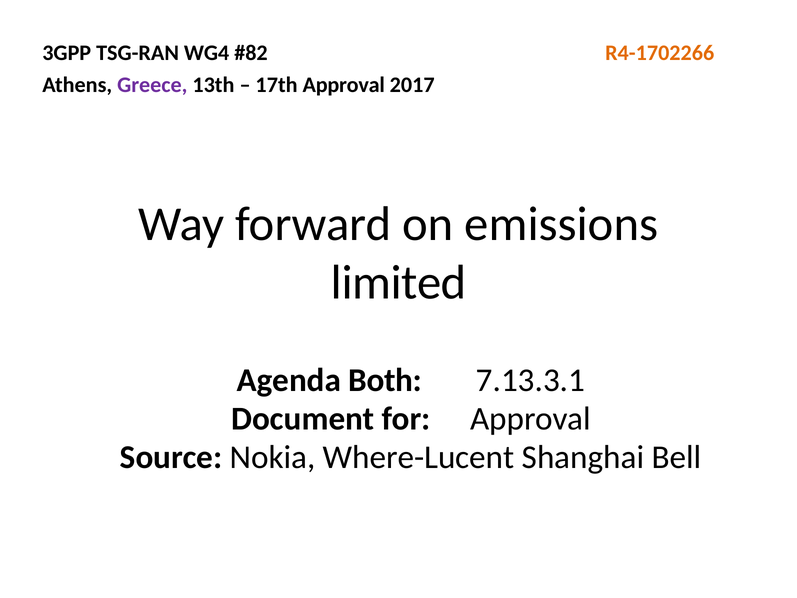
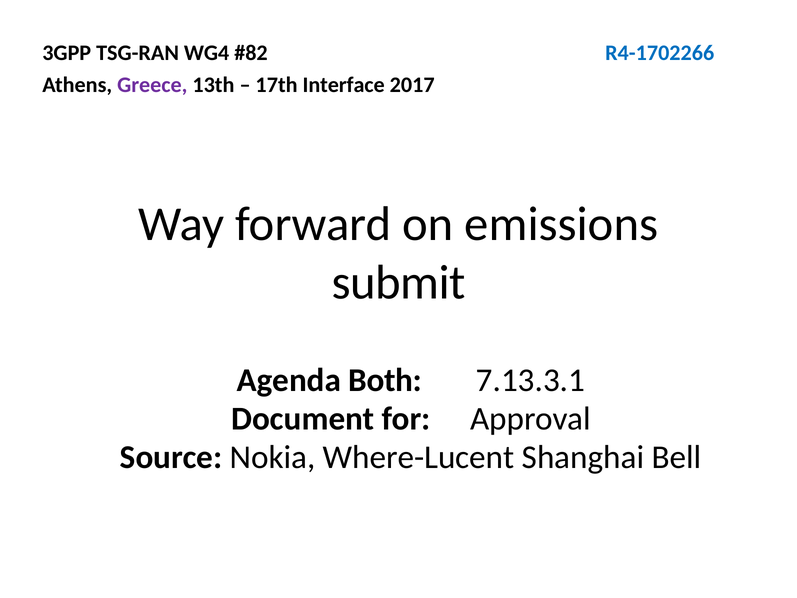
R4-1702266 colour: orange -> blue (660, 53)
17th Approval: Approval -> Interface (344, 85)
limited: limited -> submit (399, 282)
